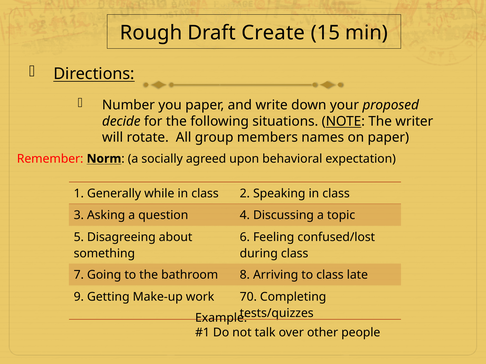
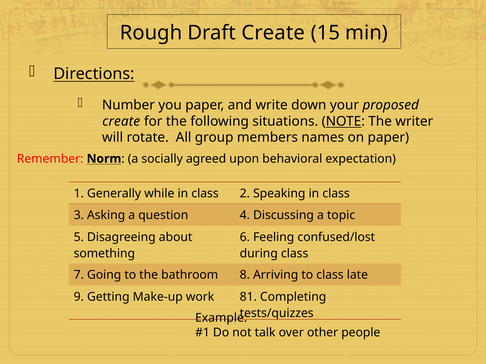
decide: decide -> create (121, 121)
70: 70 -> 81 (248, 297)
